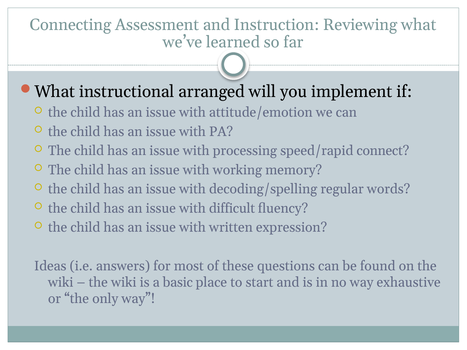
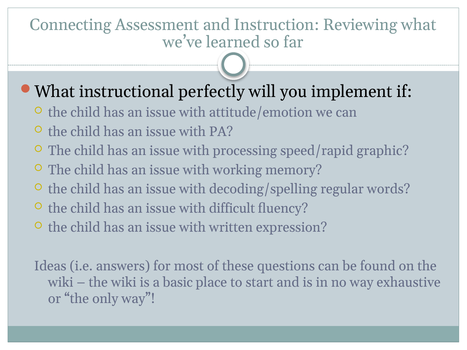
arranged: arranged -> perfectly (212, 92)
connect: connect -> graphic (383, 151)
